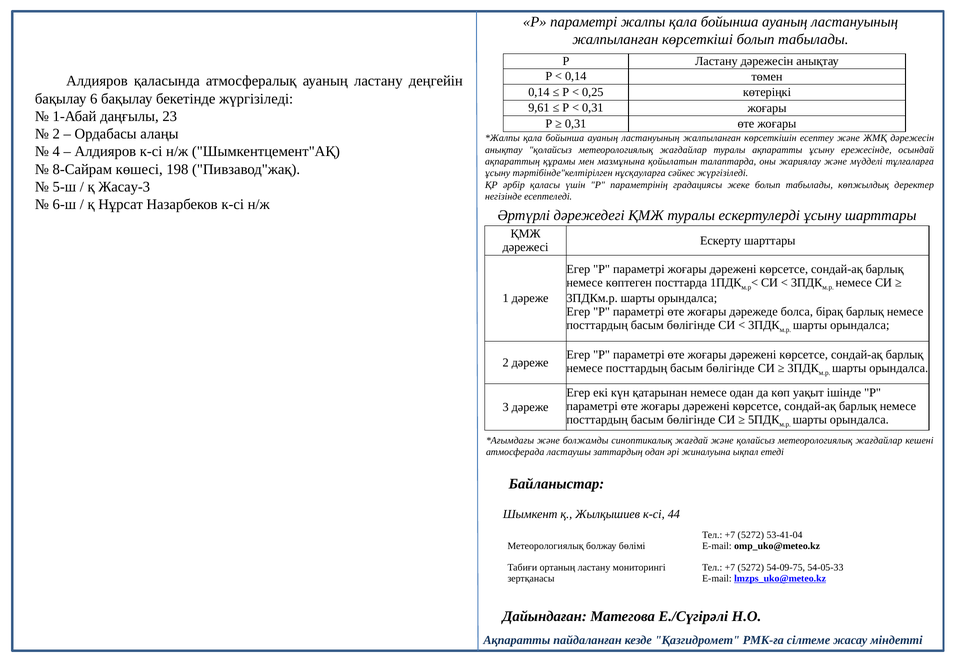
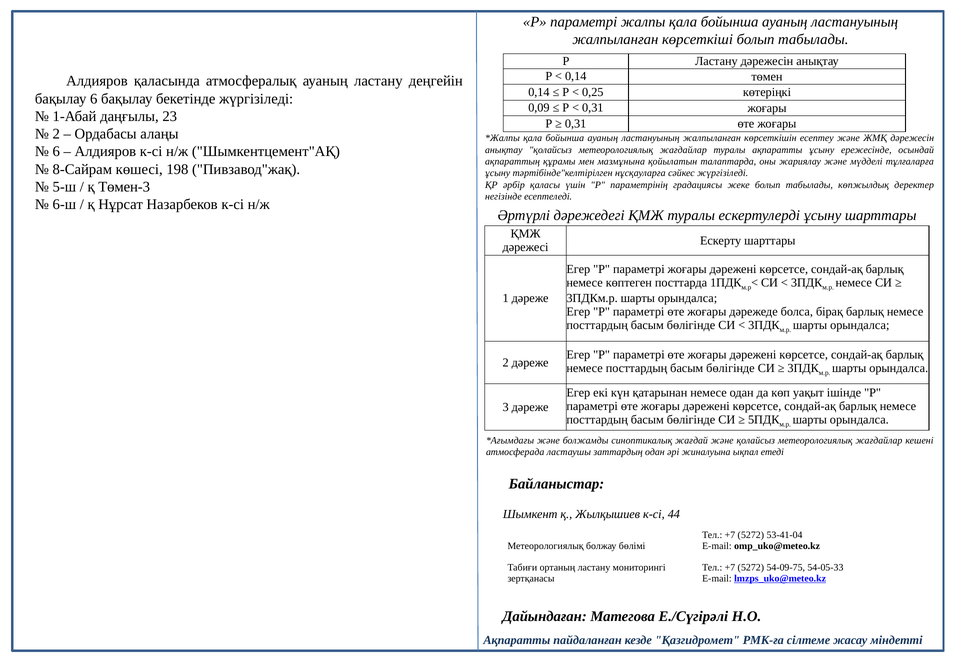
9,61: 9,61 -> 0,09 (539, 108)
4: 4 -> 6 (56, 152)
Жасау-3: Жасау-3 -> Төмен-3 (124, 187)
